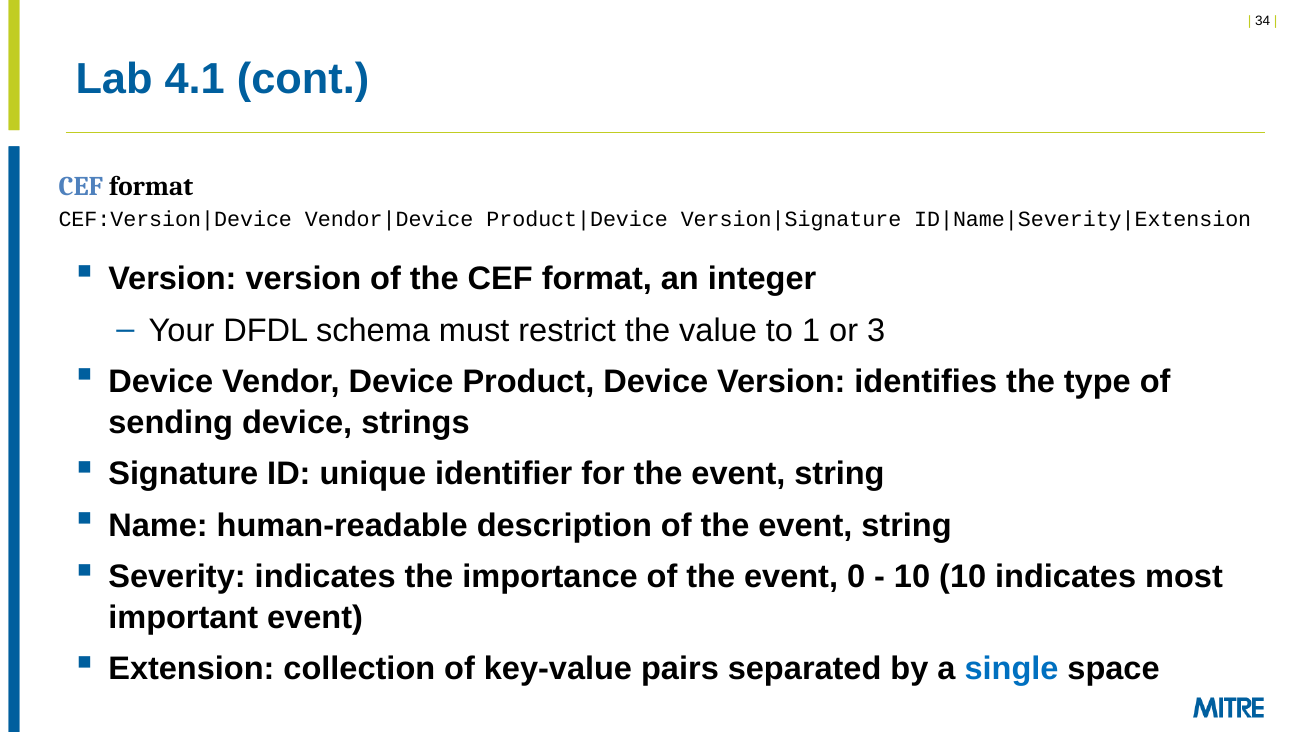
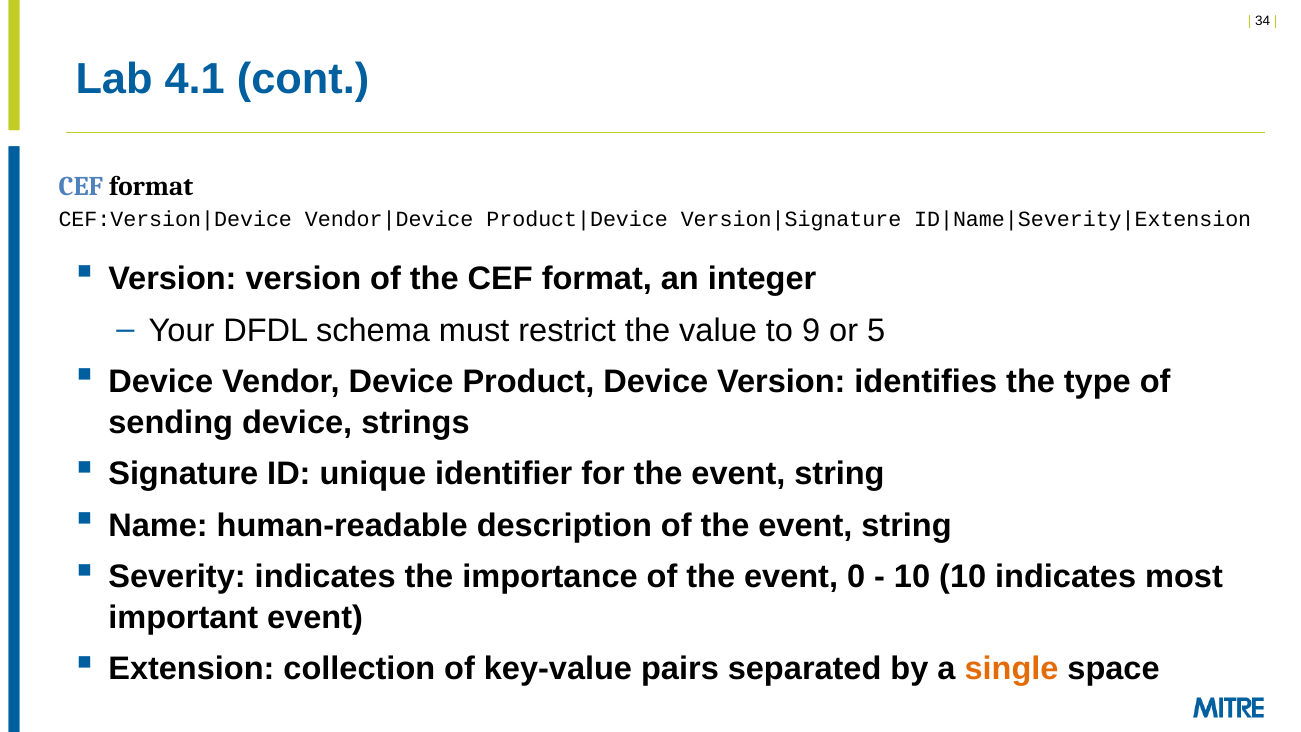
1: 1 -> 9 (811, 330)
3: 3 -> 5 (876, 330)
single colour: blue -> orange (1012, 669)
